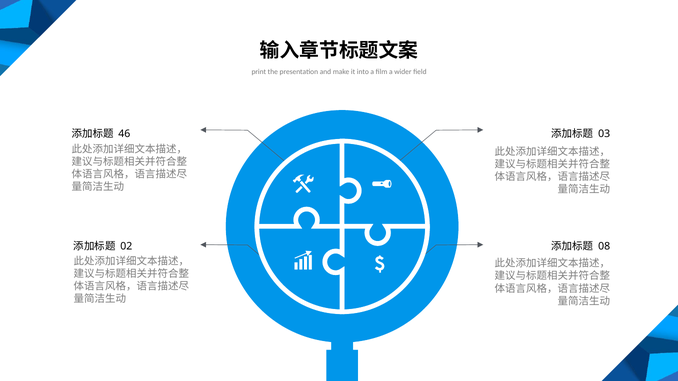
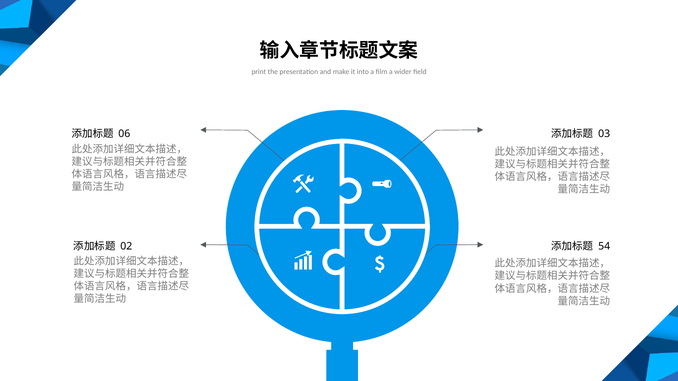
46: 46 -> 06 (124, 134)
08: 08 -> 54 (604, 247)
